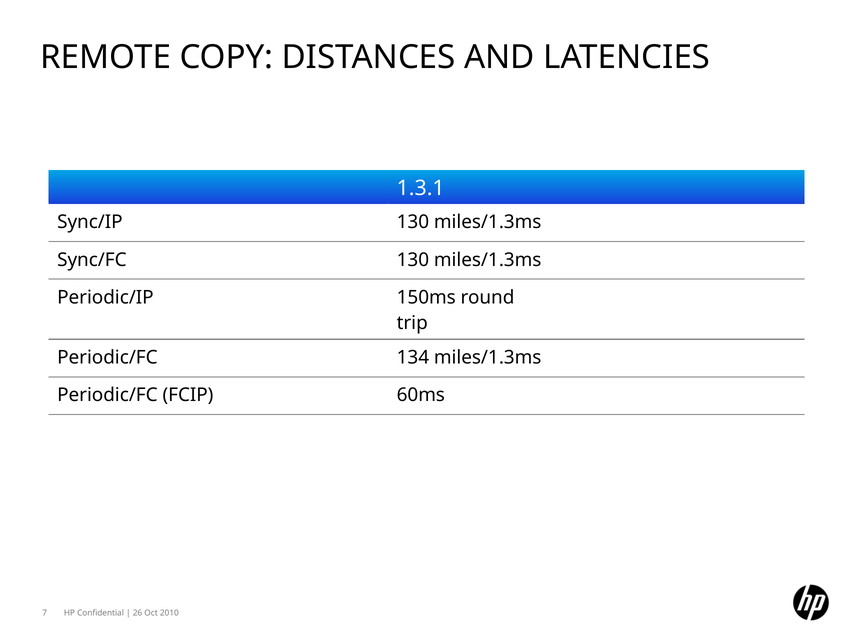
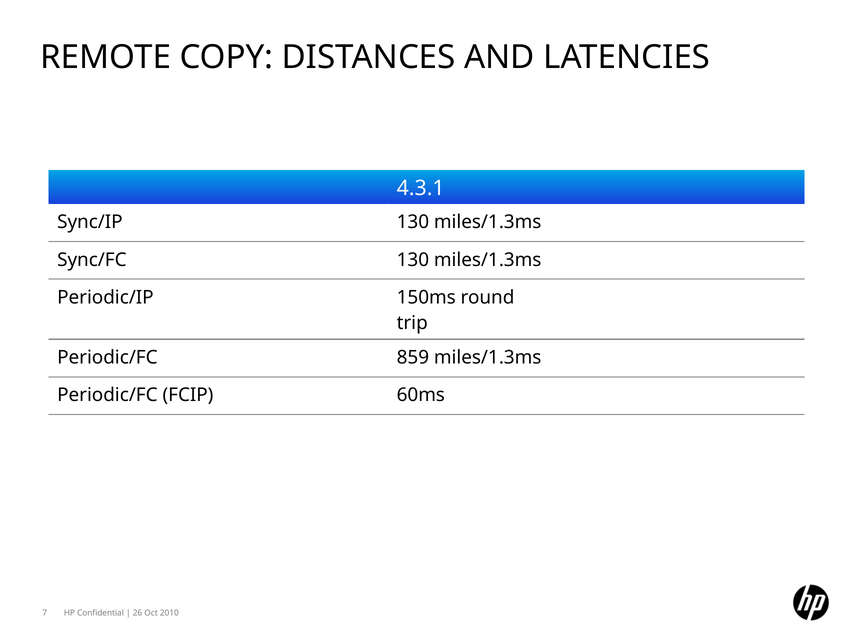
1.3.1: 1.3.1 -> 4.3.1 (421, 188)
134: 134 -> 859 (413, 357)
